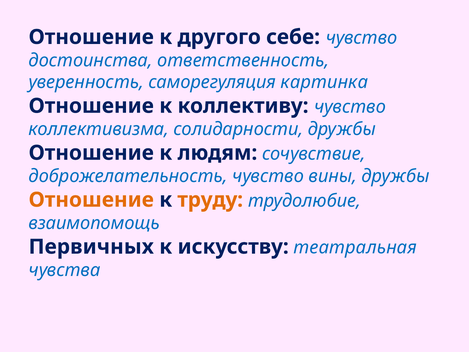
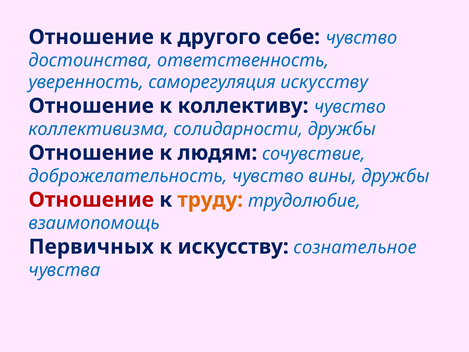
саморегуляция картинка: картинка -> искусству (324, 82)
Отношение colour: orange -> red (91, 200)
театральная: театральная -> сознательное (355, 247)
